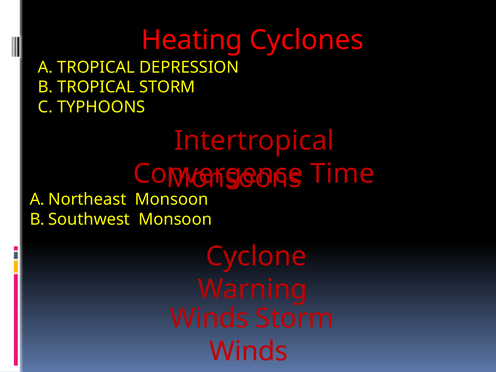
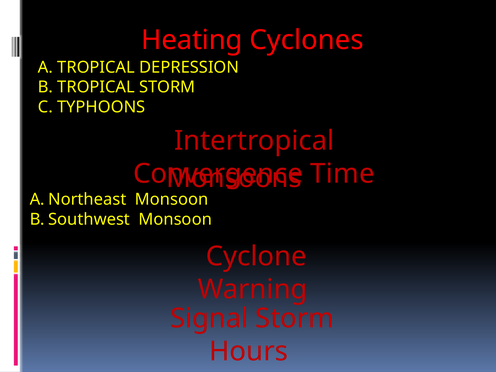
Winds: Winds -> Signal (209, 318)
Winds: Winds -> Hours (249, 352)
